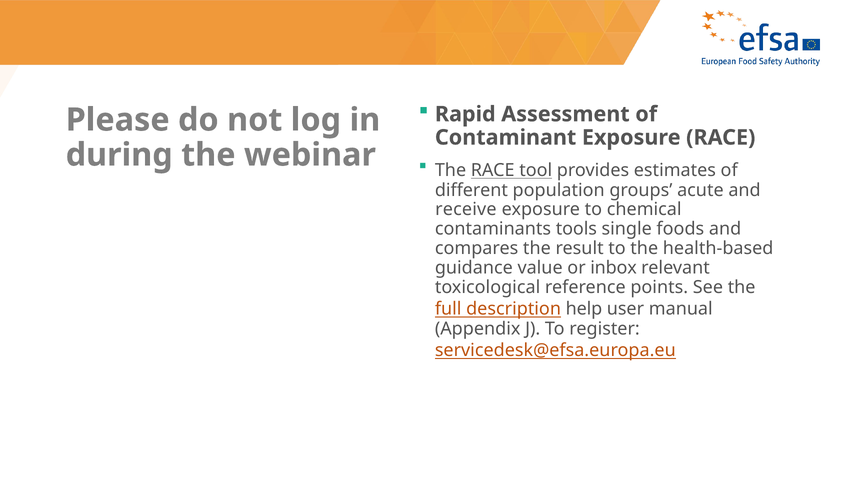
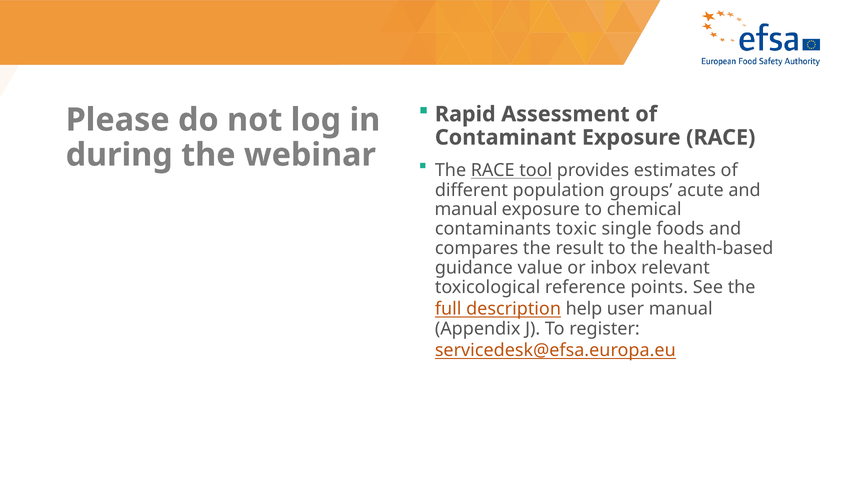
receive: receive -> manual (466, 209)
tools: tools -> toxic (576, 229)
